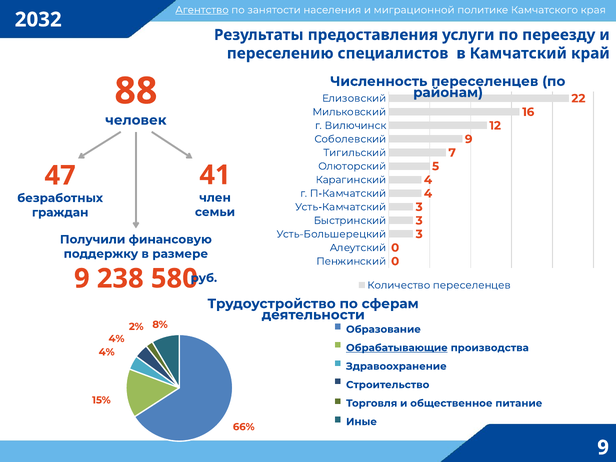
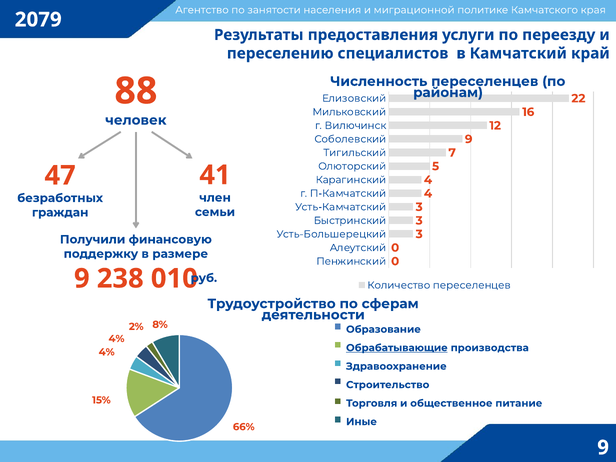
Агентство underline: present -> none (202, 10)
2032: 2032 -> 2079 (38, 20)
580: 580 -> 010 (174, 279)
